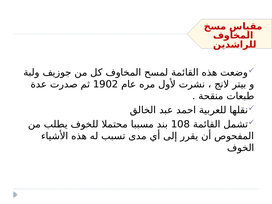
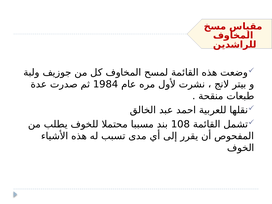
1902: 1902 -> 1984 (106, 84)
